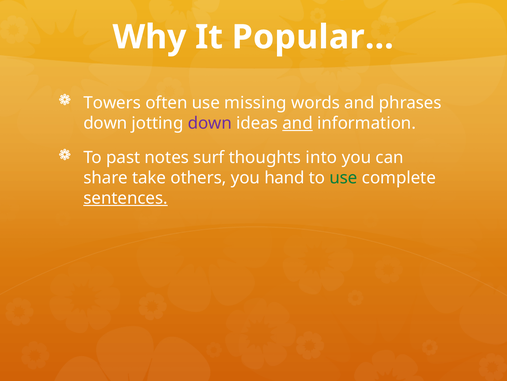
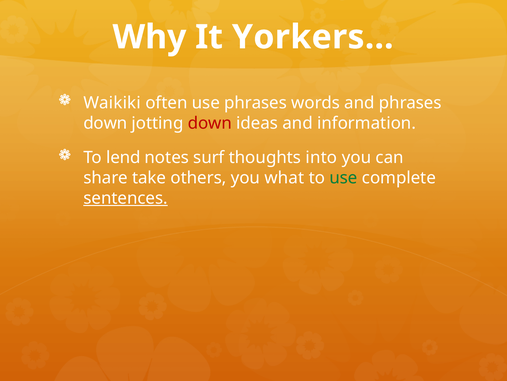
Popular…: Popular… -> Yorkers… (313, 37)
Towers: Towers -> Waikiki (112, 103)
use missing: missing -> phrases (256, 103)
down colour: purple -> red (210, 123)
and underline: present -> none (298, 123)
past: past -> lend (123, 157)
hand: hand -> what (284, 178)
